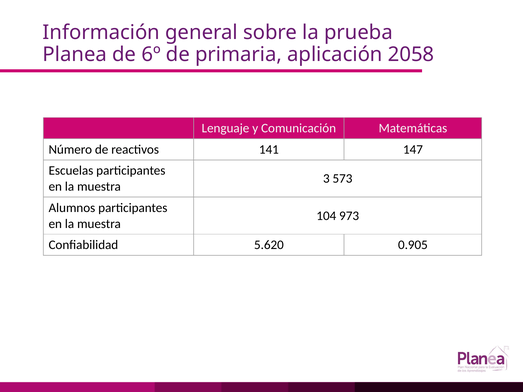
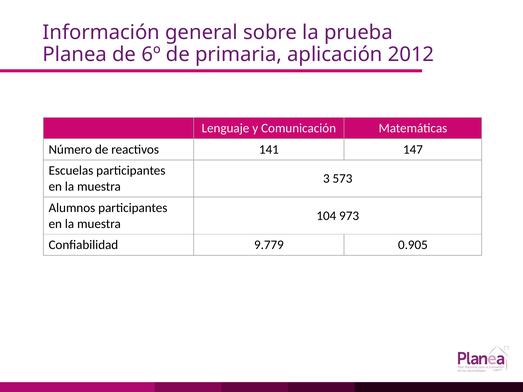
2058: 2058 -> 2012 (411, 54)
5.620: 5.620 -> 9.779 (269, 245)
